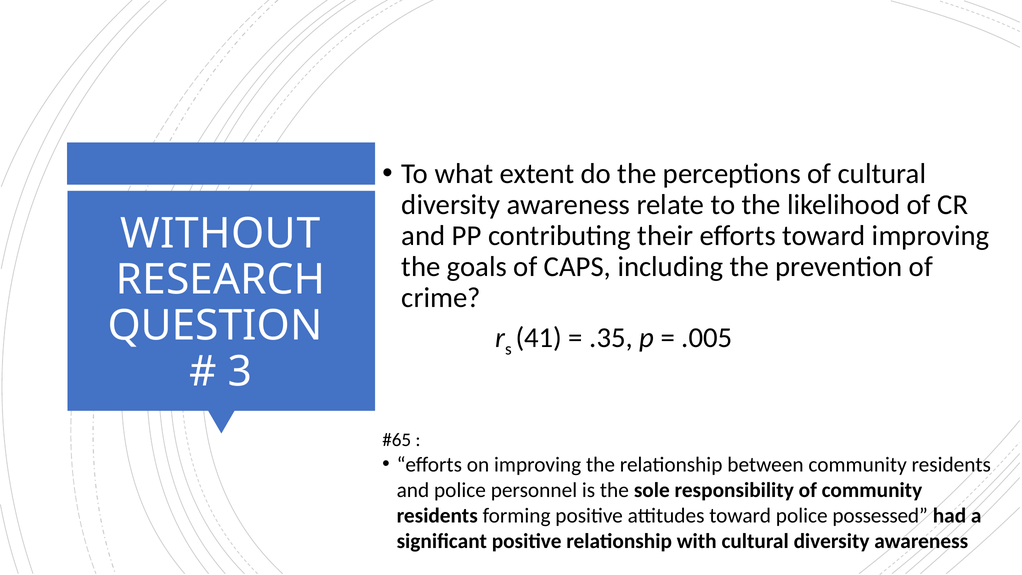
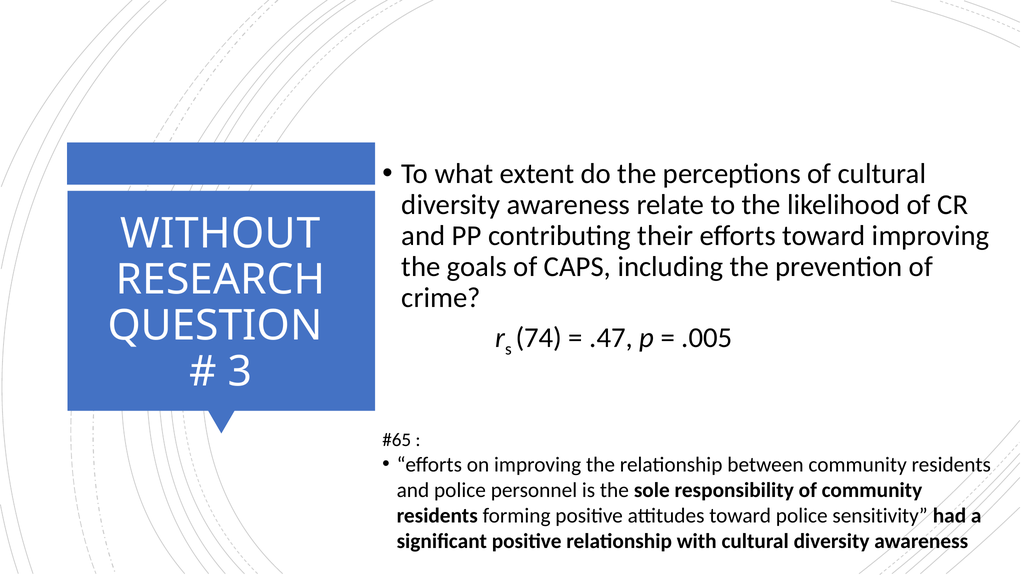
41: 41 -> 74 (539, 338)
.35: .35 -> .47 (611, 338)
possessed: possessed -> sensitivity (880, 515)
